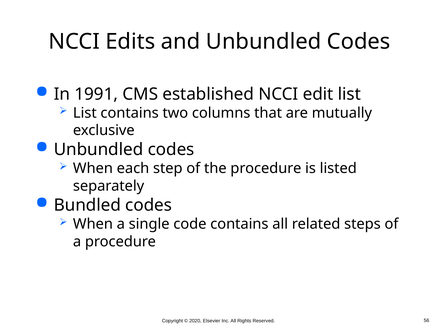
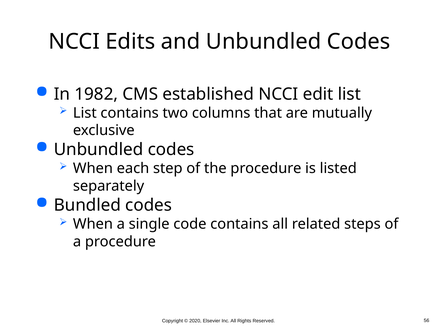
1991: 1991 -> 1982 (96, 94)
